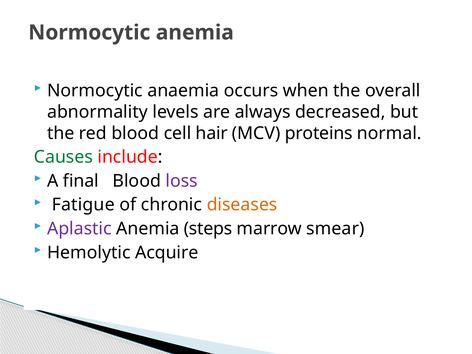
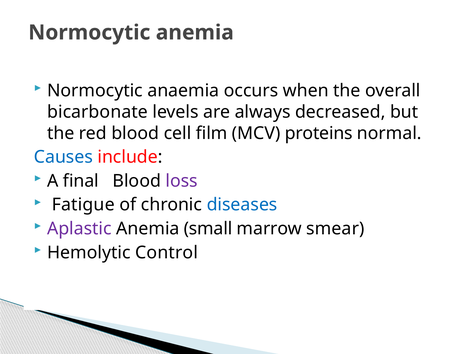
abnormality: abnormality -> bicarbonate (97, 112)
hair: hair -> film (212, 133)
Causes colour: green -> blue (63, 157)
diseases colour: orange -> blue (242, 205)
steps: steps -> small (208, 229)
Acquire: Acquire -> Control (167, 253)
